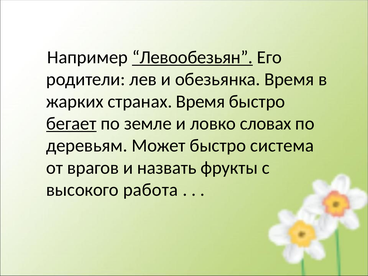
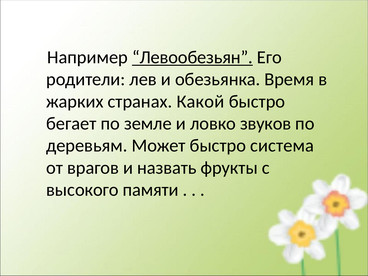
странах Время: Время -> Какой (200, 101)
бегает underline: present -> none (71, 124)
словах: словах -> звуков (266, 124)
работа: работа -> памяти (151, 190)
